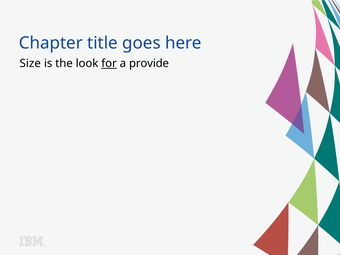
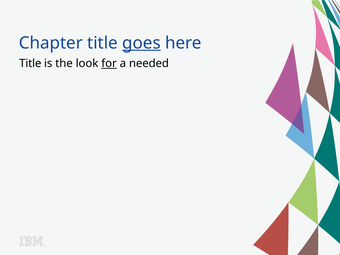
goes underline: none -> present (141, 43)
Size: Size -> Title (30, 63)
provide: provide -> needed (149, 63)
